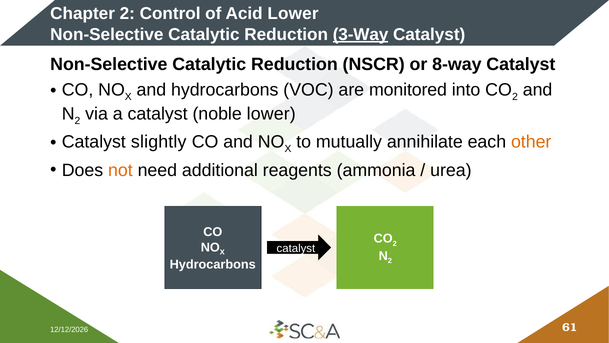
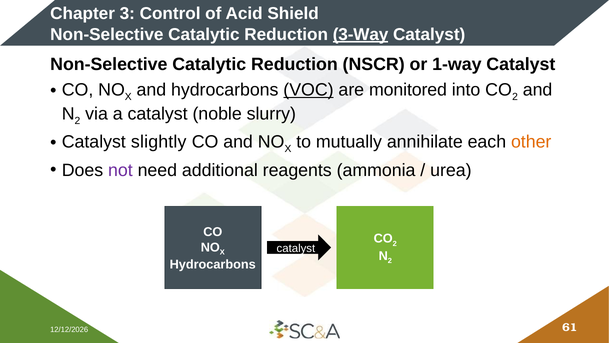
Chapter 2: 2 -> 3 (127, 14)
Acid Lower: Lower -> Shield (293, 14)
8-way: 8-way -> 1-way (457, 64)
VOC underline: none -> present (308, 90)
noble lower: lower -> slurry (271, 114)
not colour: orange -> purple (120, 170)
